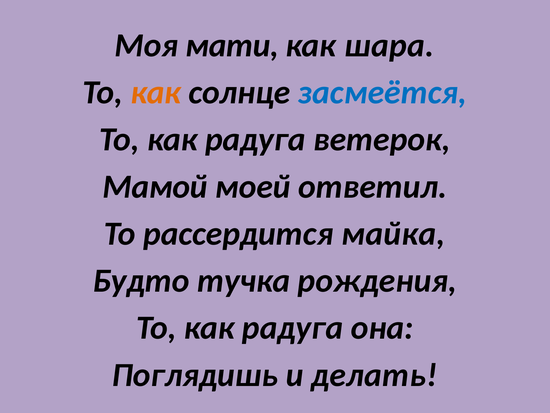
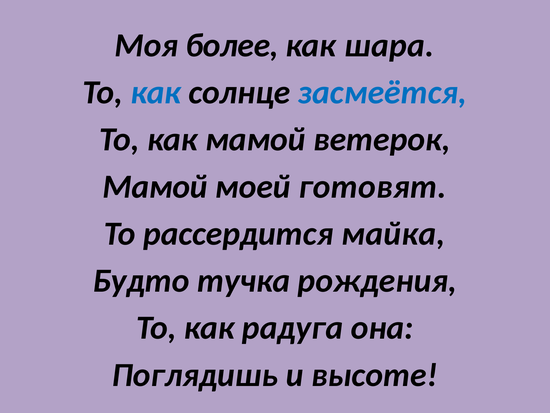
мати: мати -> более (232, 45)
как colour: orange -> blue (156, 92)
радуга: радуга -> мамой (255, 139)
ответил: ответил -> готовят (372, 186)
делать: делать -> высоте (374, 374)
